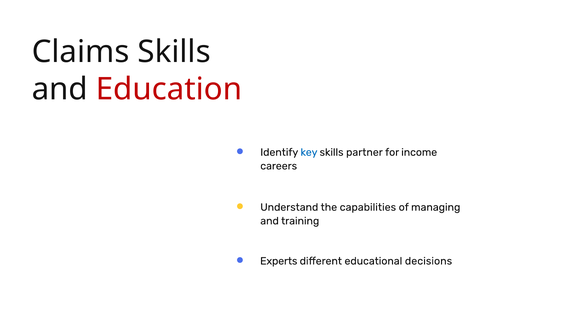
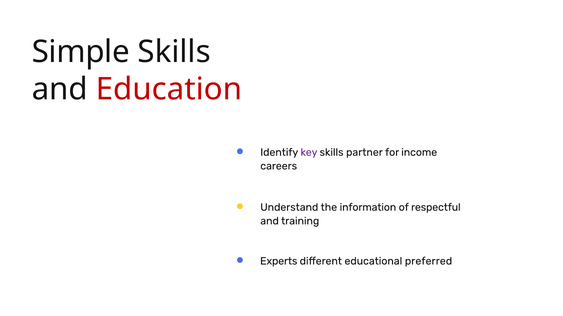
Claims: Claims -> Simple (81, 52)
key colour: blue -> purple (309, 153)
capabilities: capabilities -> information (368, 208)
managing: managing -> respectful (436, 208)
decisions: decisions -> preferred (429, 262)
